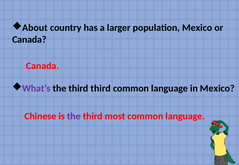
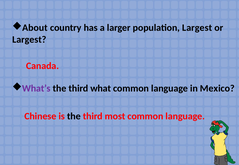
population Mexico: Mexico -> Largest (197, 28)
Canada: Canada -> Largest (29, 40)
third third: third -> what (101, 89)
the colour: purple -> black (74, 116)
